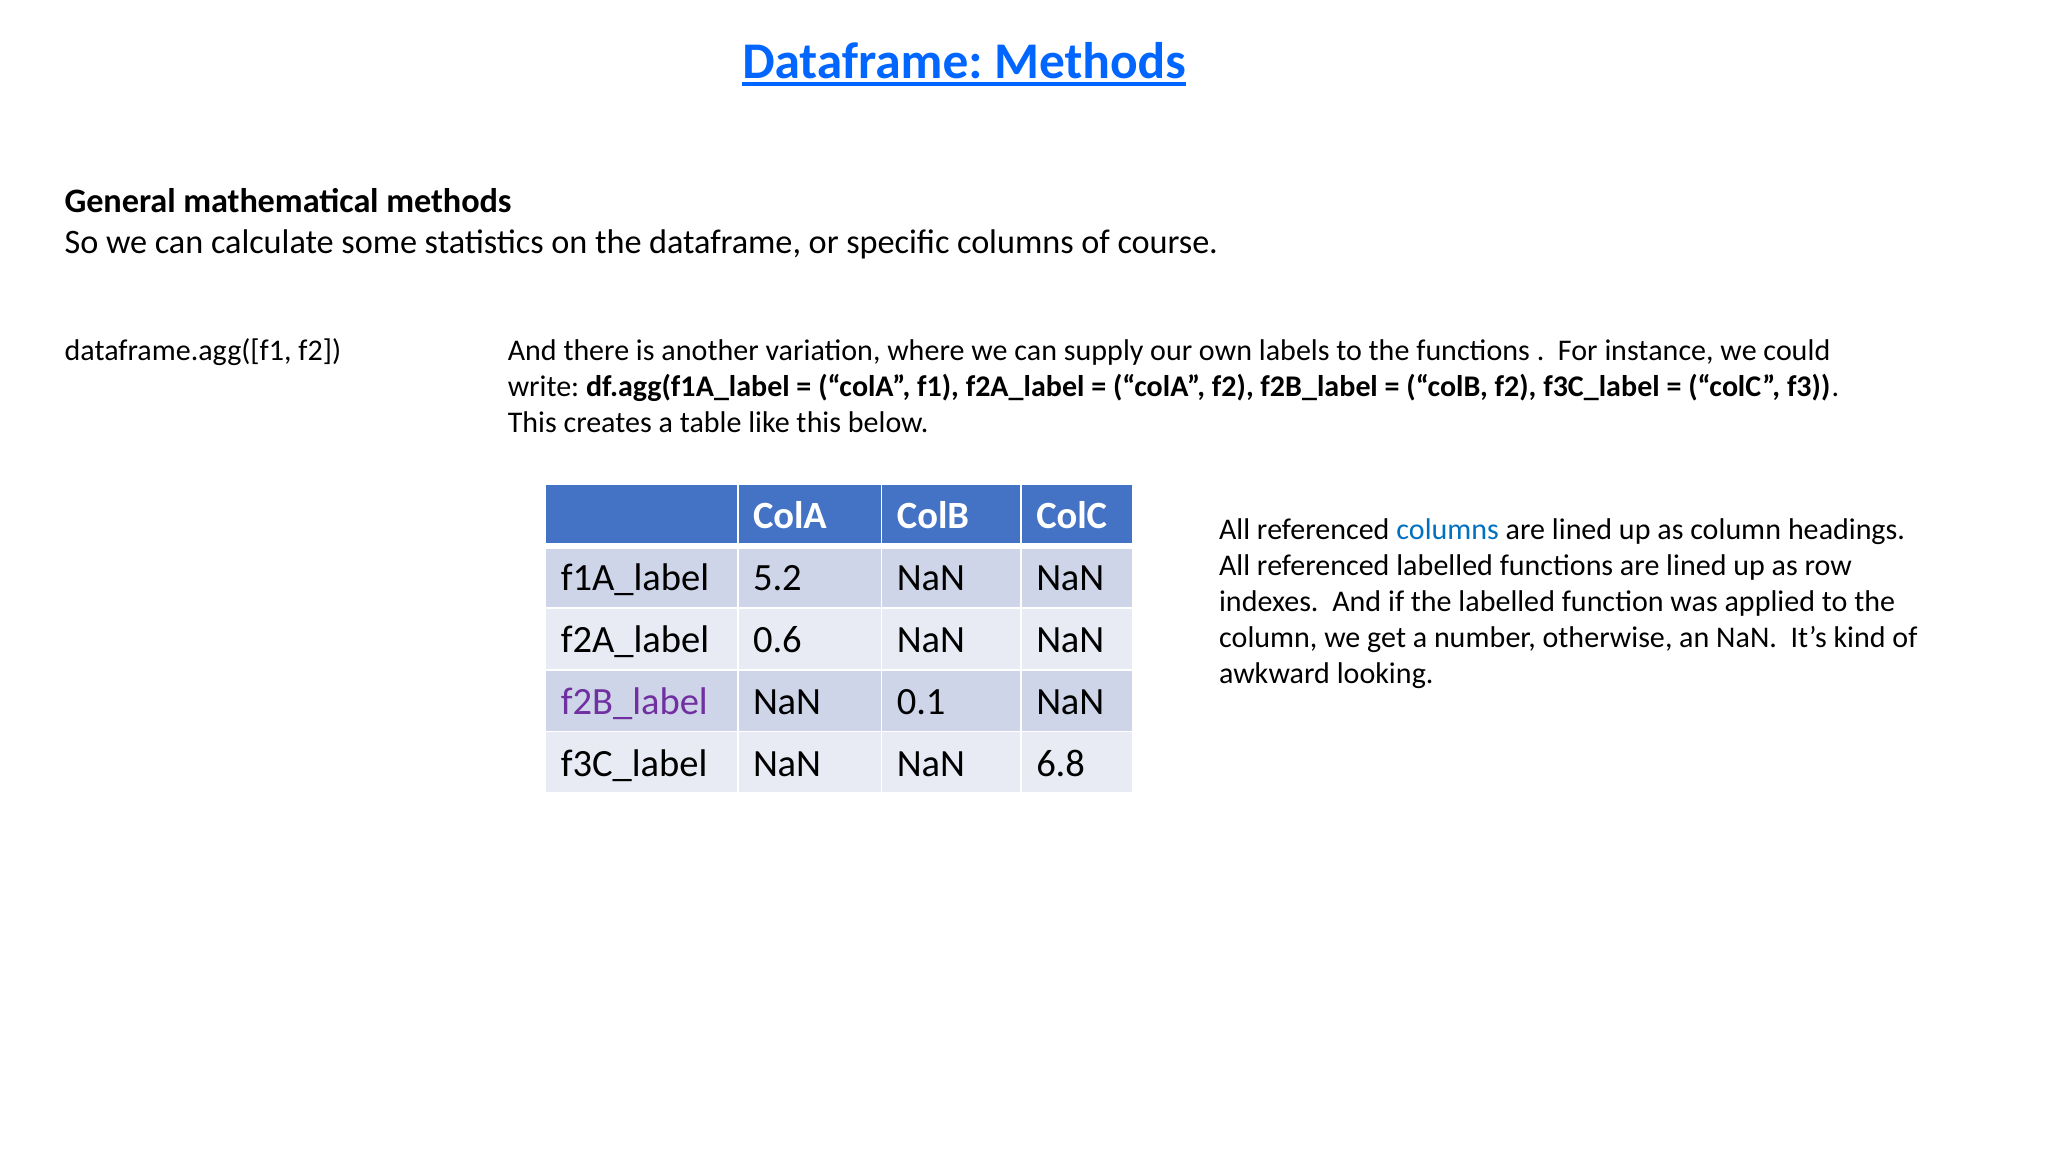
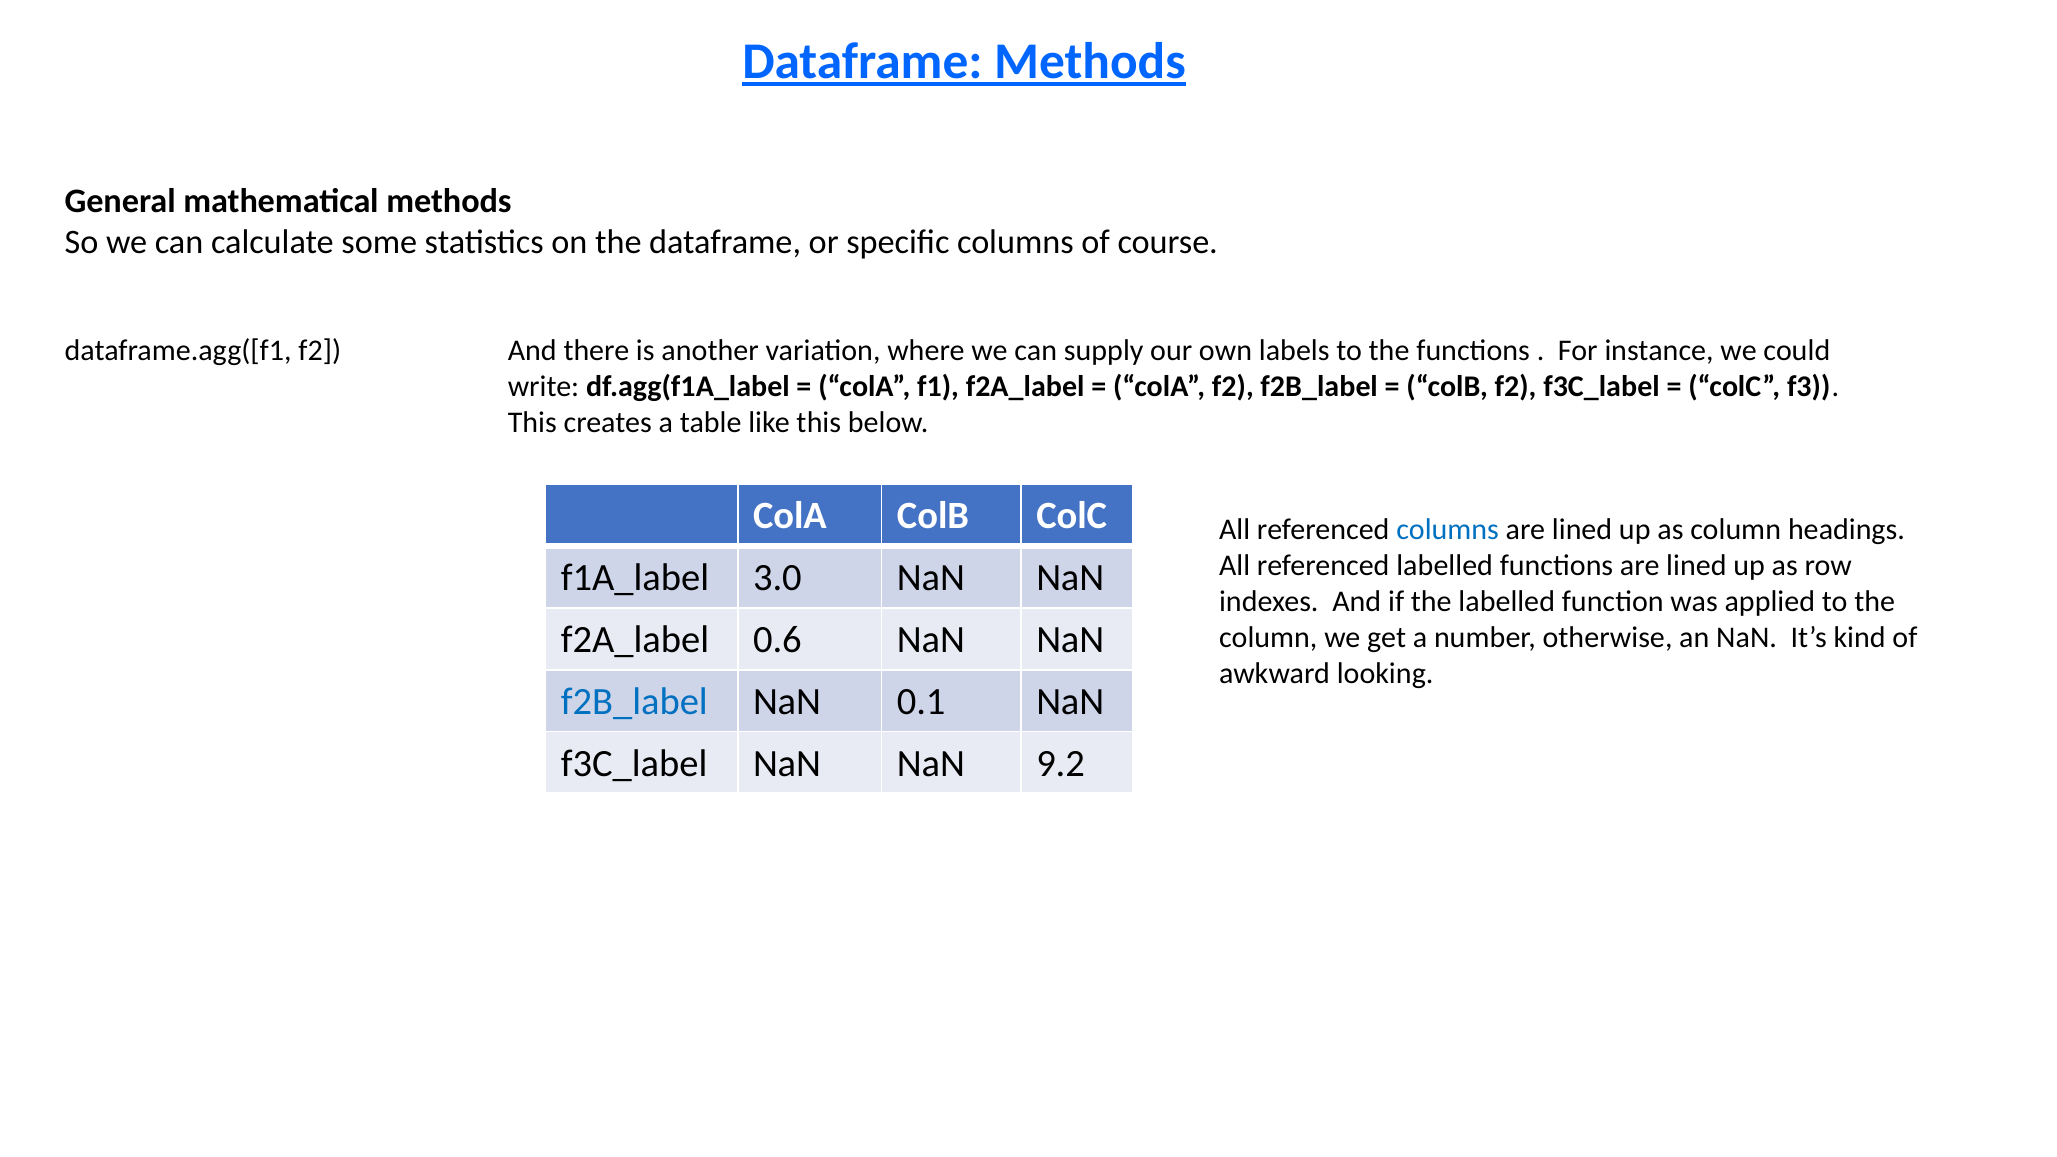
5.2: 5.2 -> 3.0 (777, 578)
f2B_label colour: purple -> blue (634, 702)
6.8: 6.8 -> 9.2 (1061, 763)
